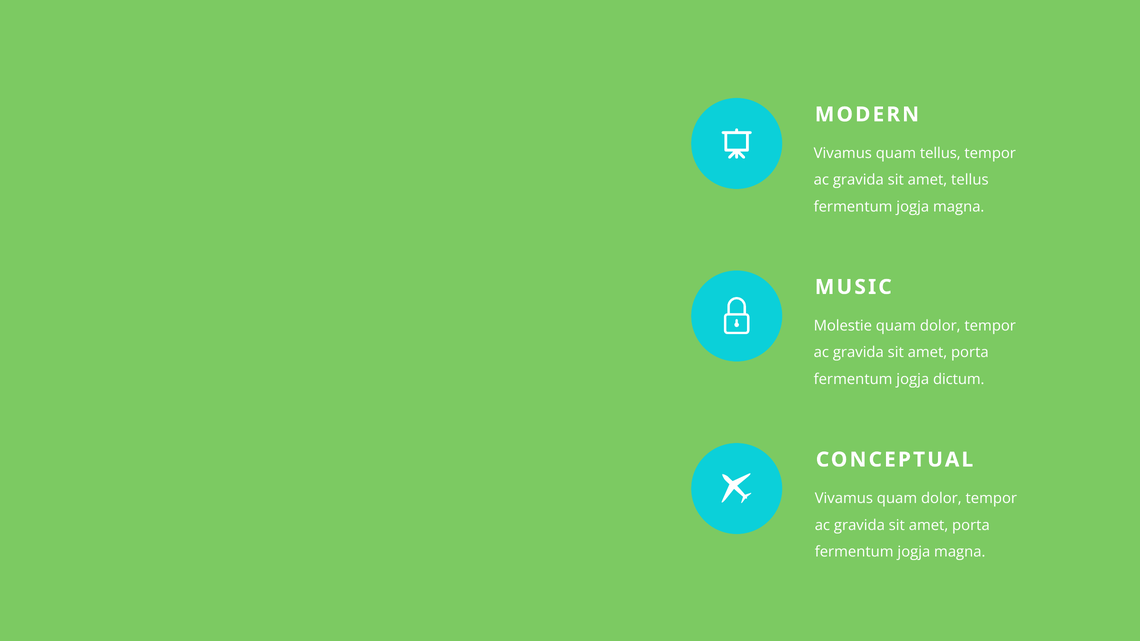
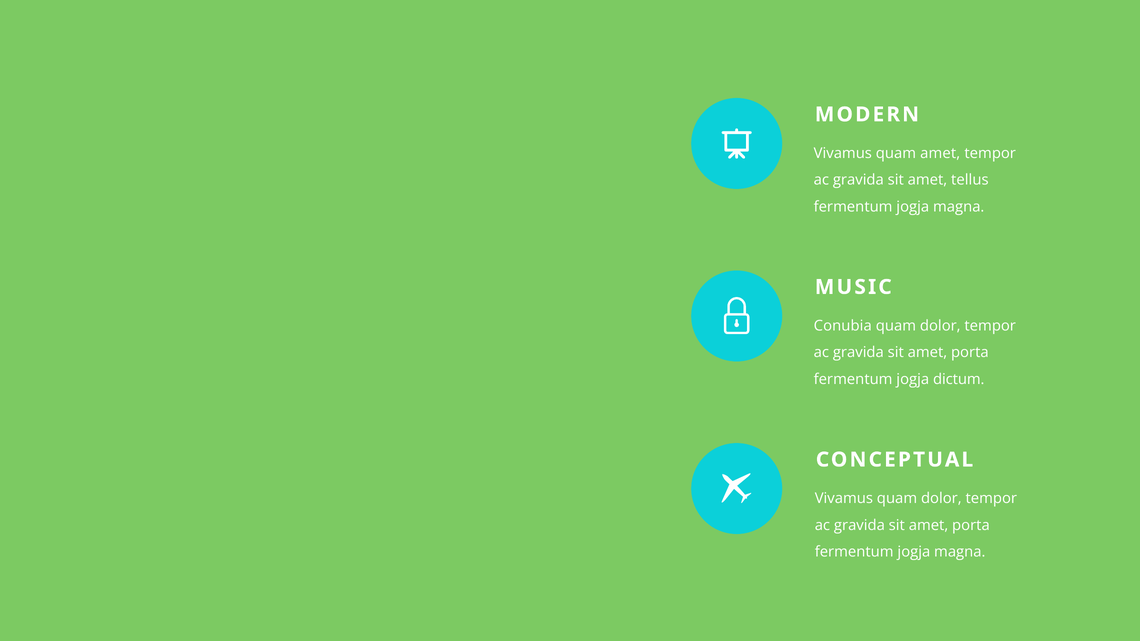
quam tellus: tellus -> amet (940, 153)
Molestie: Molestie -> Conubia (843, 326)
